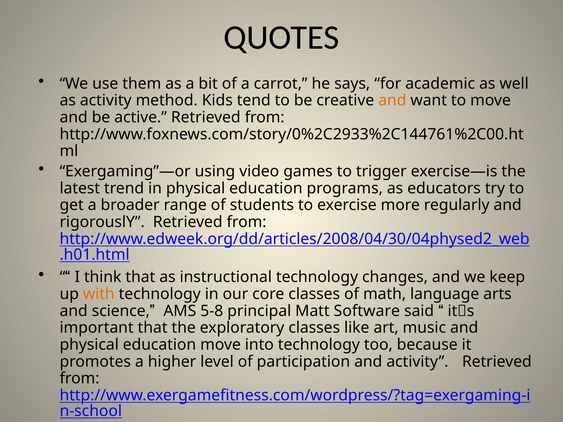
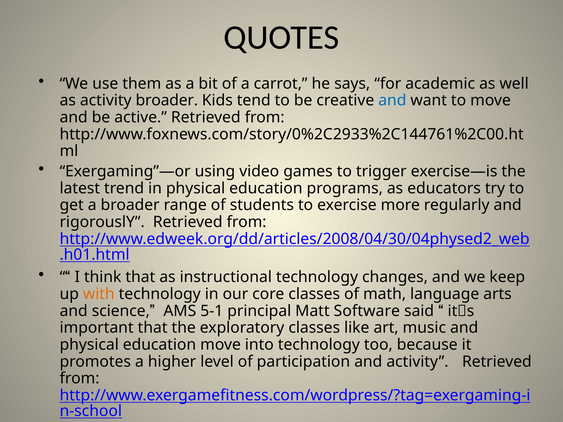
activity method: method -> broader (167, 101)
and colour: orange -> blue (392, 101)
5-8: 5-8 -> 5-1 (212, 311)
